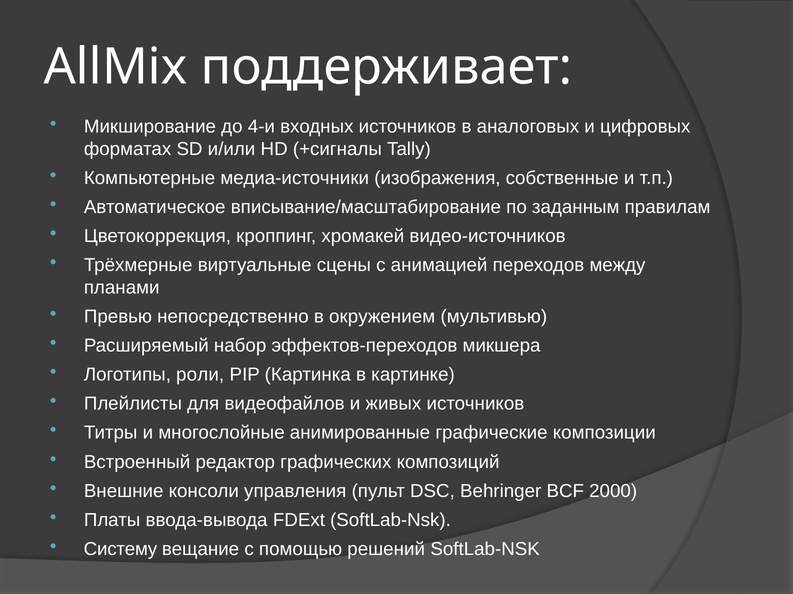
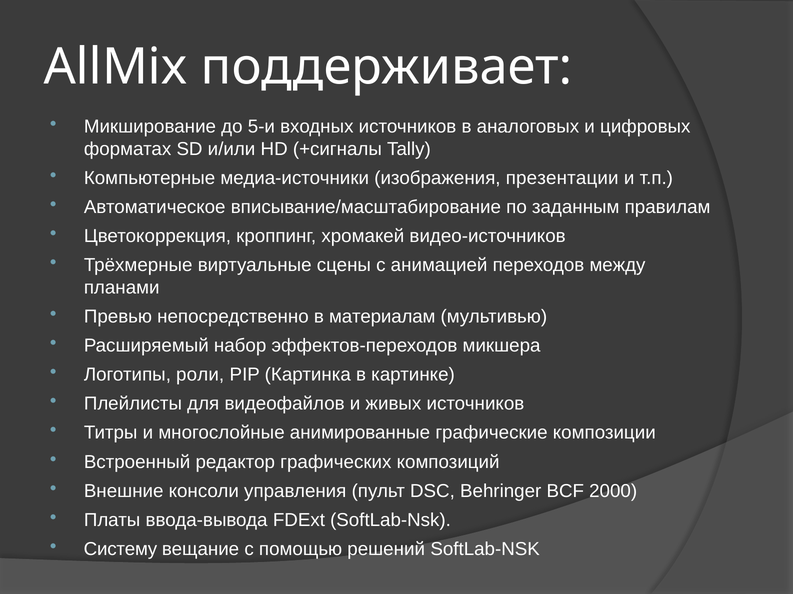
4-и: 4-и -> 5-и (261, 127)
собственные: собственные -> презентации (562, 178)
окружением: окружением -> материалам (382, 317)
